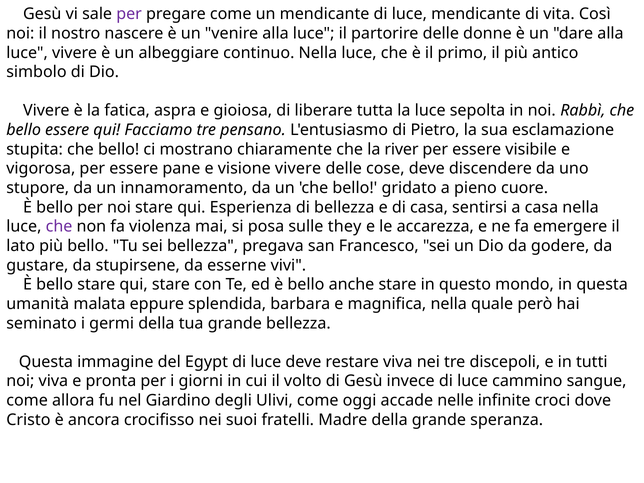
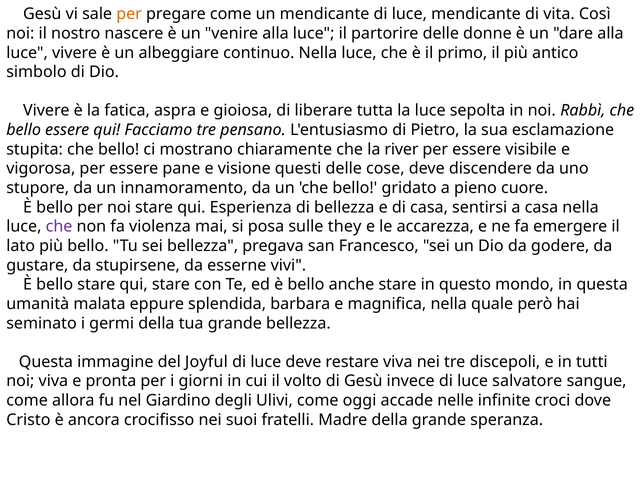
per colour: purple -> orange (129, 14)
visione vivere: vivere -> questi (298, 169)
Egypt: Egypt -> Joyful (206, 362)
cammino: cammino -> salvatore (527, 381)
